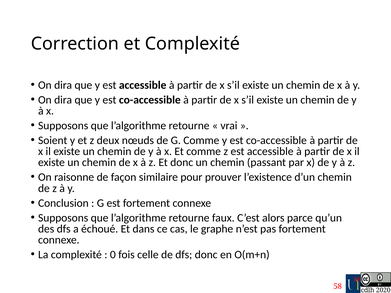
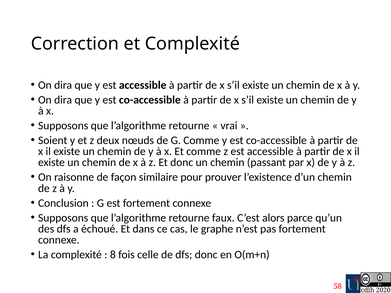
0: 0 -> 8 (113, 255)
